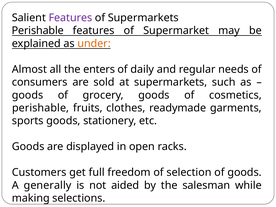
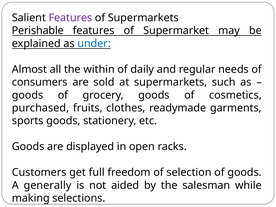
under colour: orange -> blue (94, 44)
enters: enters -> within (99, 69)
perishable: perishable -> purchased (41, 108)
